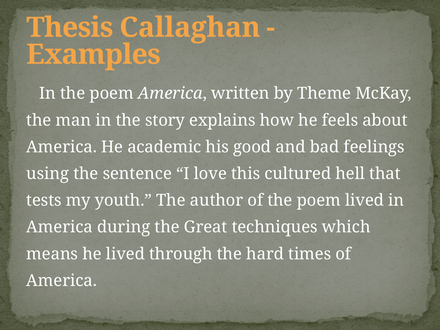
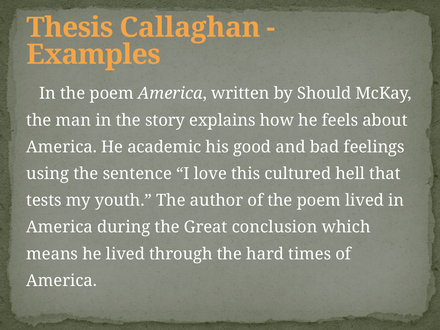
Theme: Theme -> Should (324, 93)
techniques: techniques -> conclusion (275, 227)
